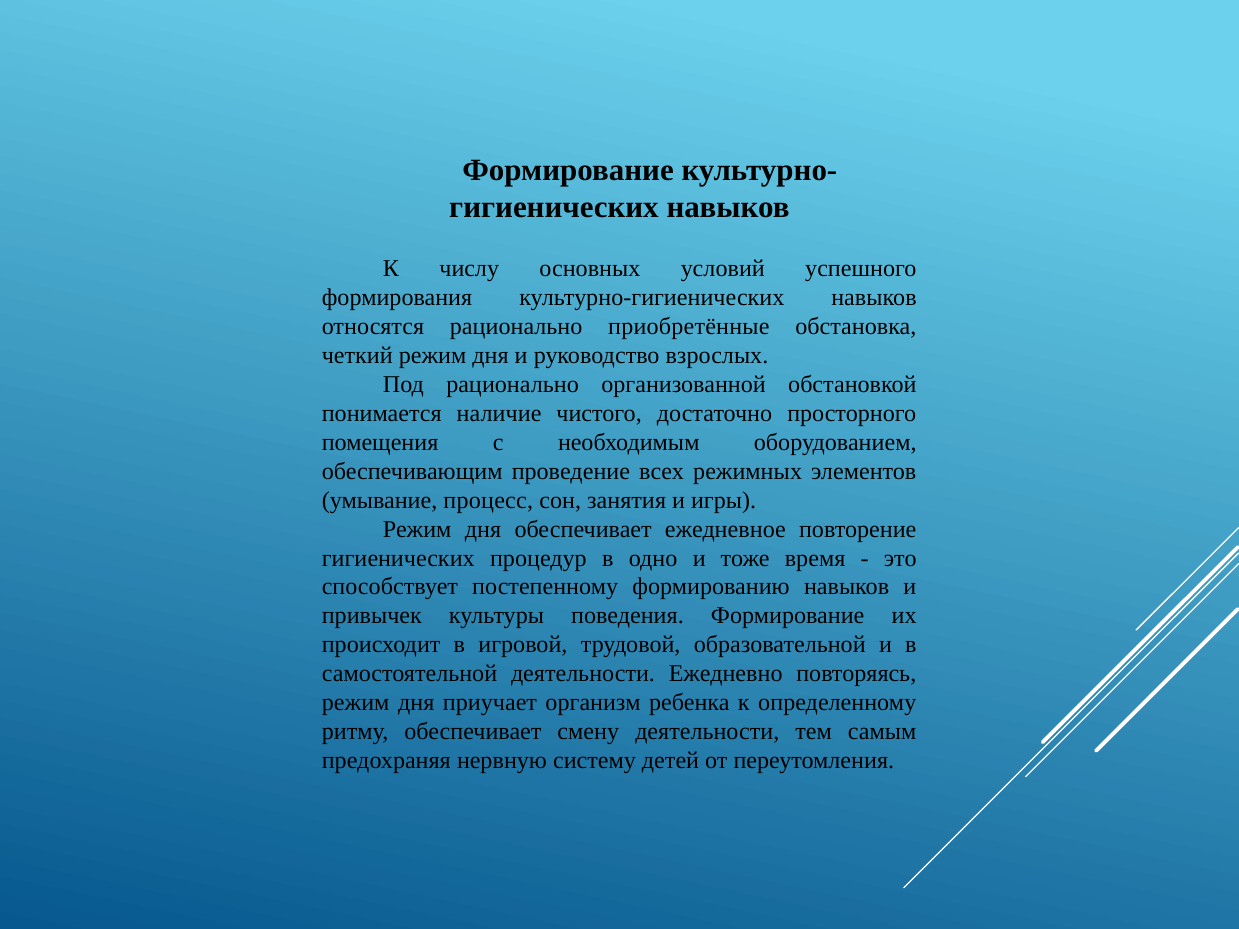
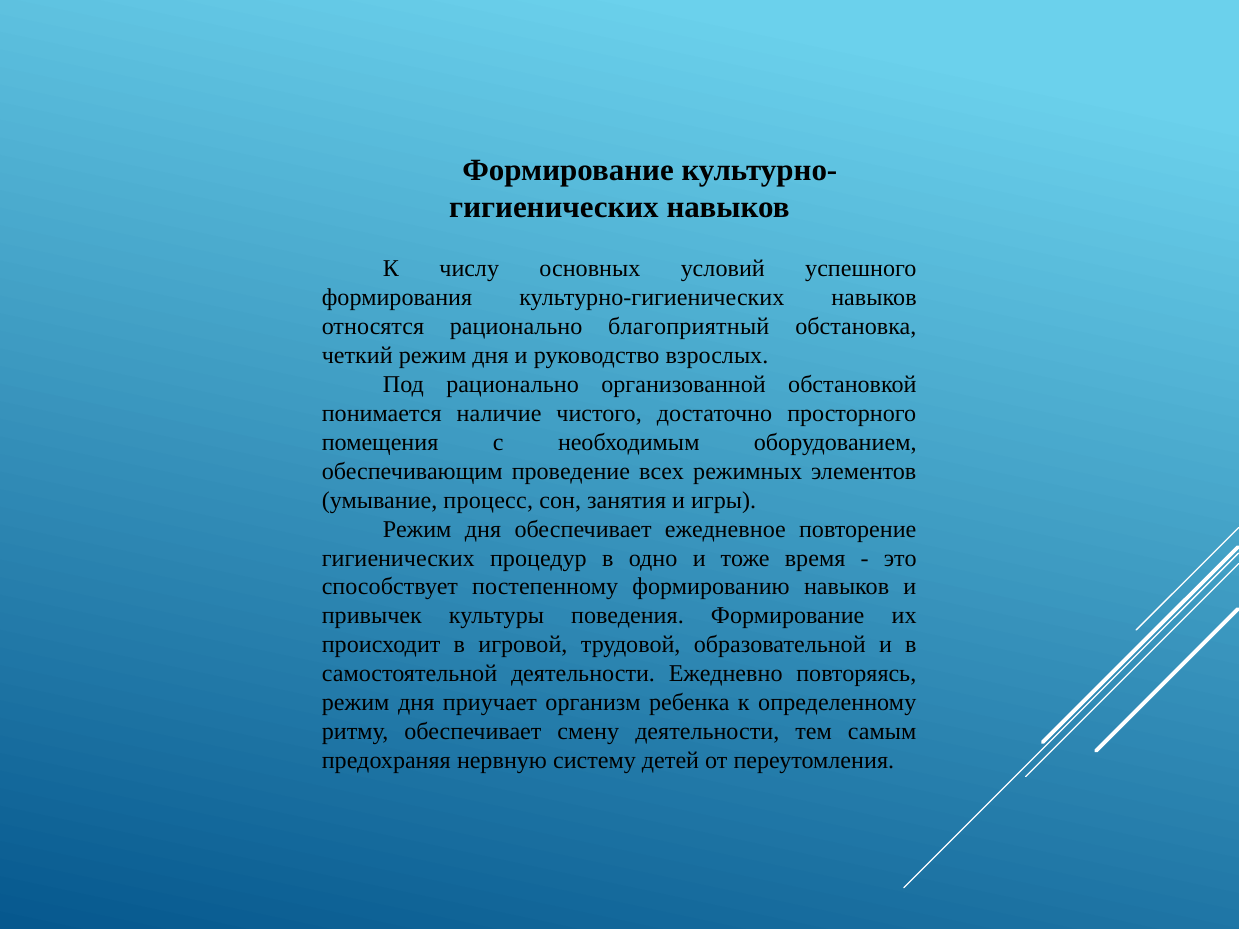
приобретённые: приобретённые -> благоприятный (689, 327)
